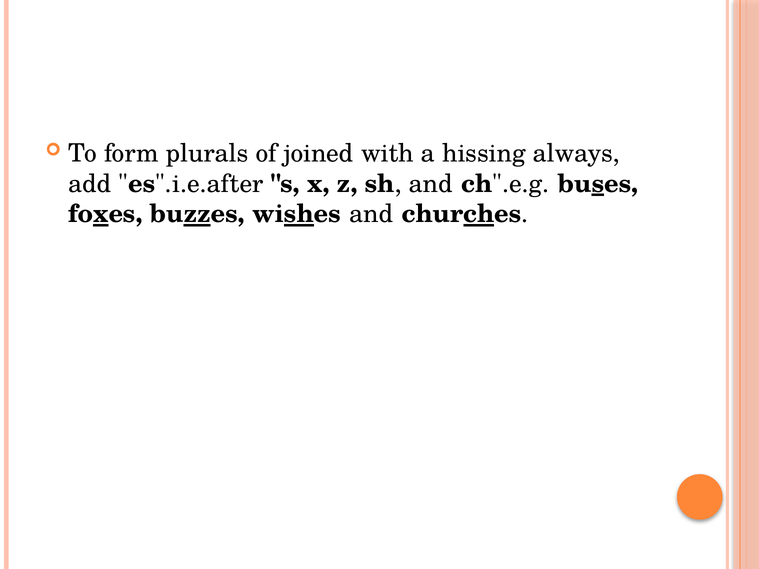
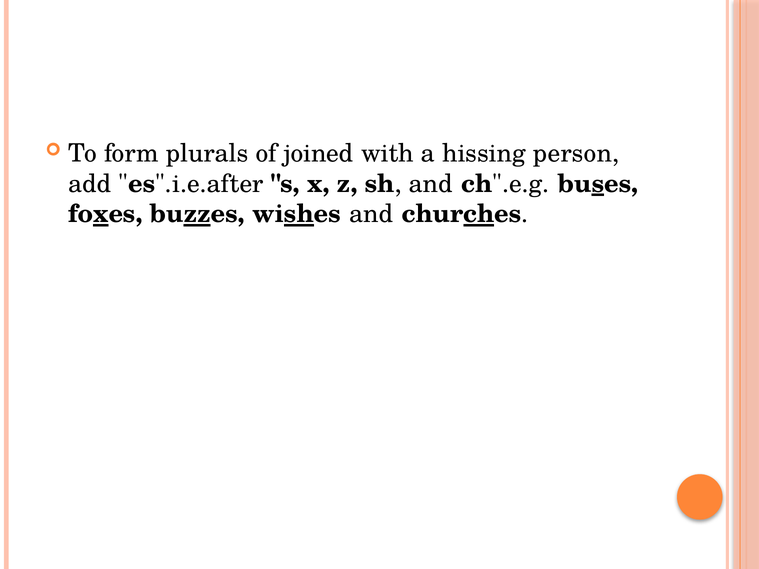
always: always -> person (576, 154)
